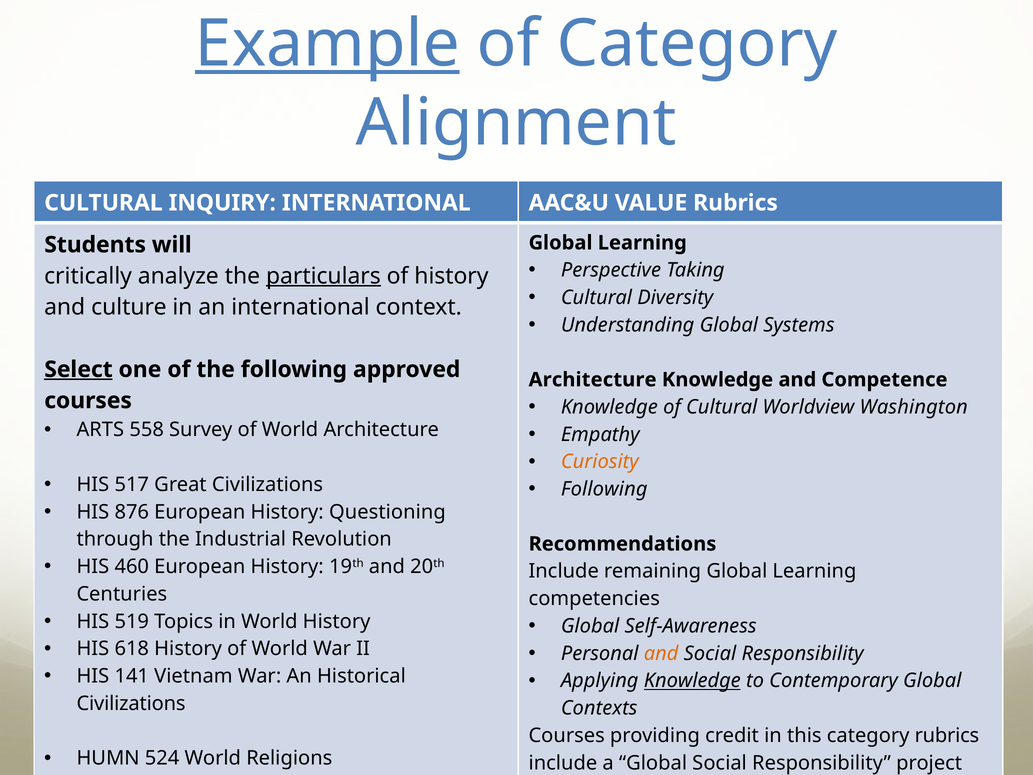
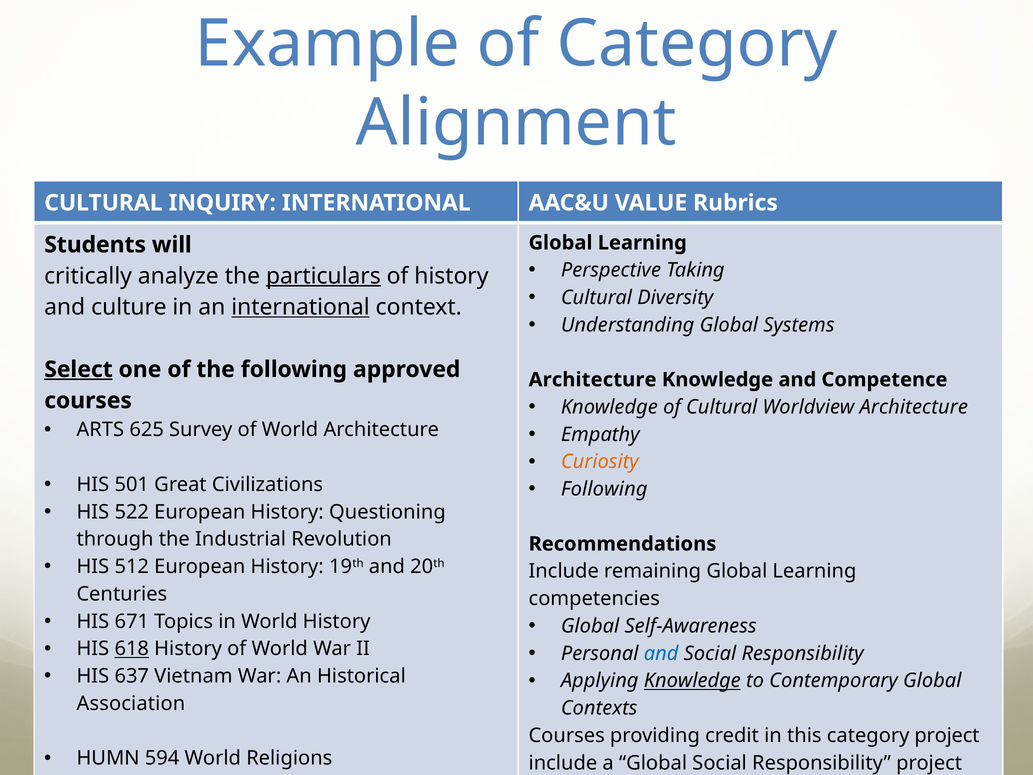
Example underline: present -> none (327, 44)
international underline: none -> present (301, 307)
Worldview Washington: Washington -> Architecture (914, 407)
558: 558 -> 625 (147, 430)
517: 517 -> 501 (132, 484)
876: 876 -> 522 (132, 512)
460: 460 -> 512 (132, 566)
519: 519 -> 671 (132, 621)
618 underline: none -> present (132, 649)
and colour: orange -> blue (661, 653)
141: 141 -> 637 (132, 676)
Civilizations: Civilizations -> Association (131, 703)
category rubrics: rubrics -> project (947, 735)
524: 524 -> 594 (162, 758)
